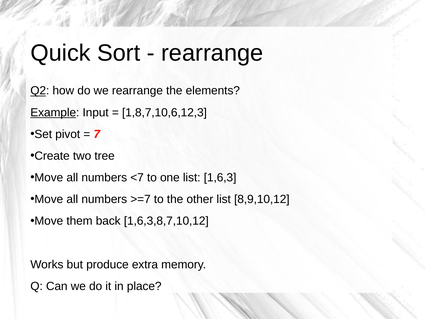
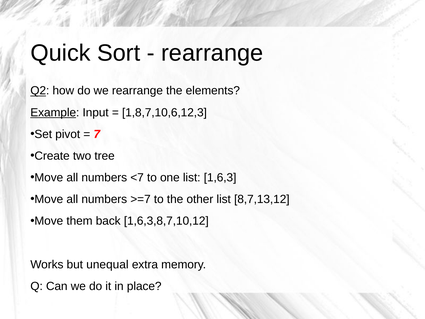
8,9,10,12: 8,9,10,12 -> 8,7,13,12 (262, 199)
produce: produce -> unequal (107, 264)
